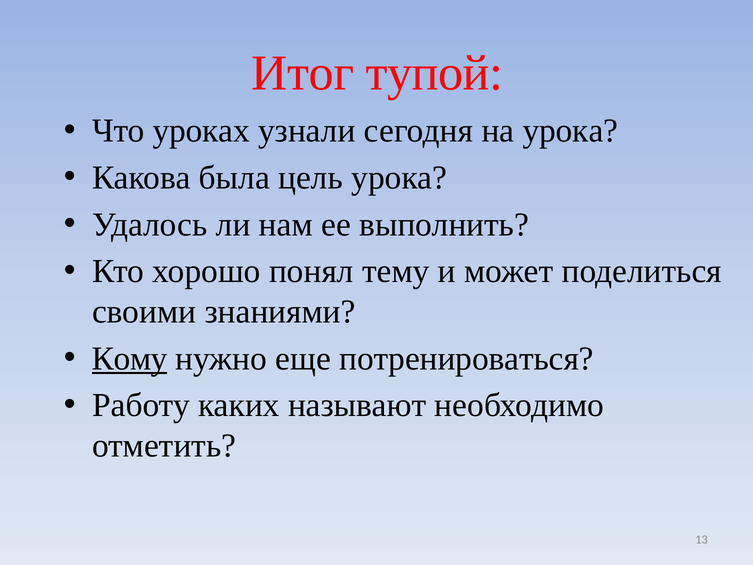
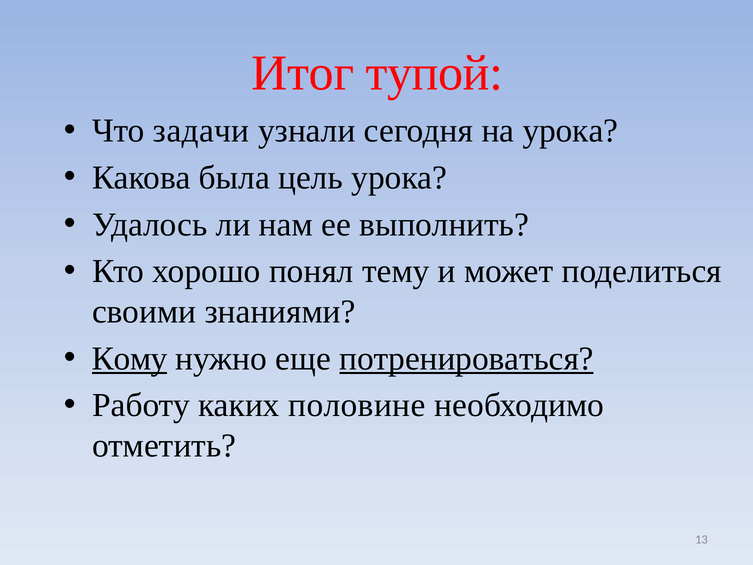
уроках: уроках -> задачи (201, 131)
потренироваться underline: none -> present (467, 358)
называют: называют -> половине (357, 405)
